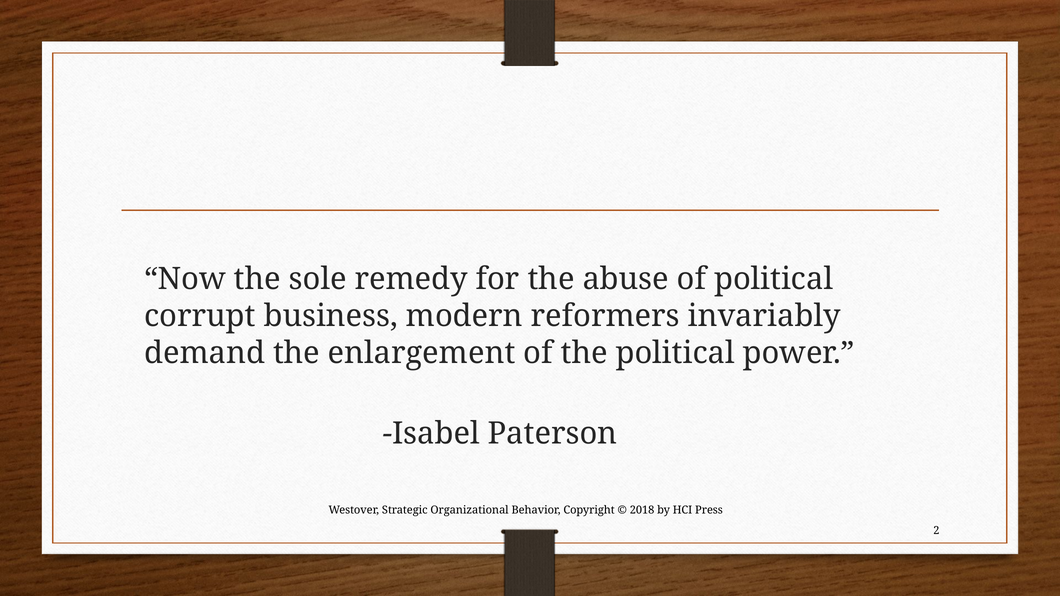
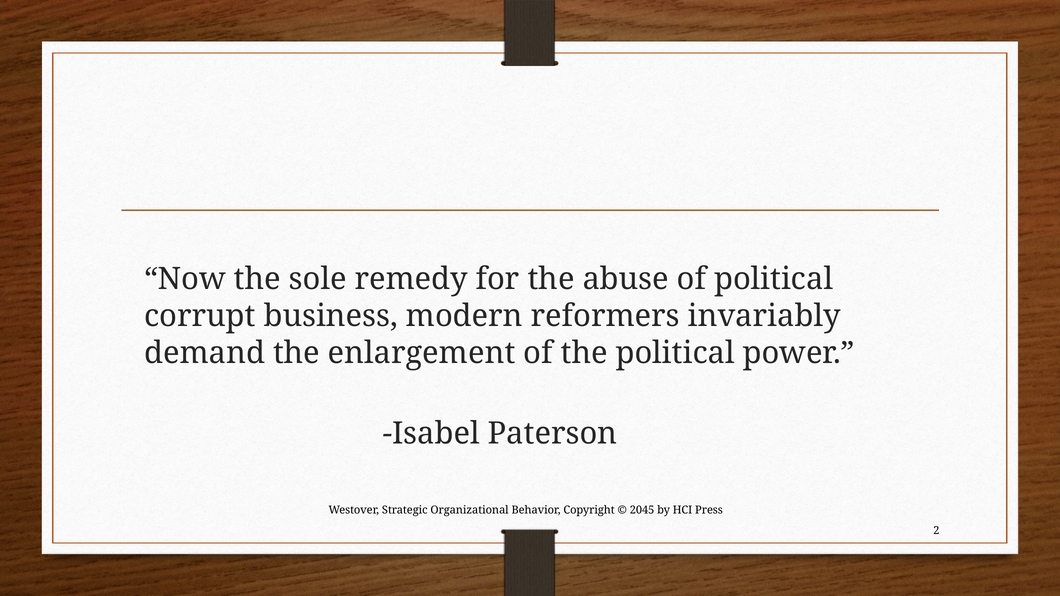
2018: 2018 -> 2045 (642, 510)
